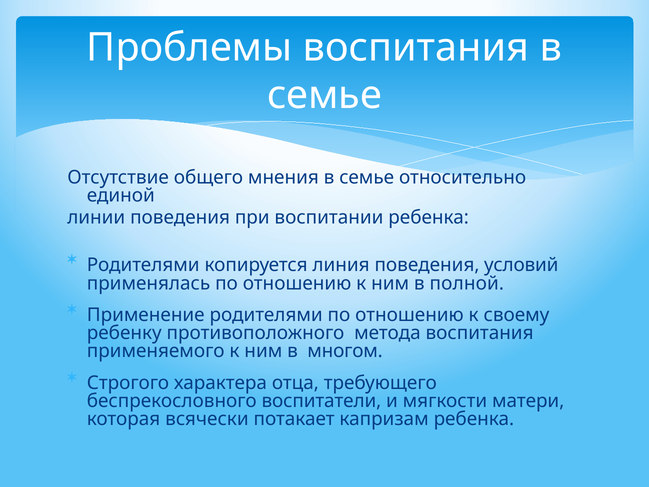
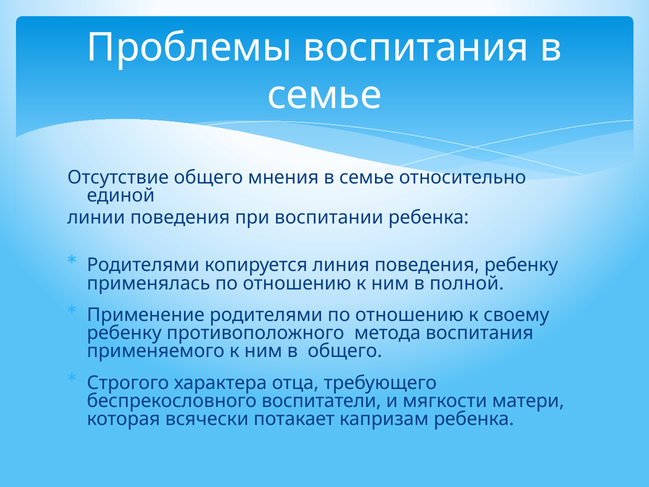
поведения условий: условий -> ребенку (521, 265)
в многом: многом -> общего (345, 351)
